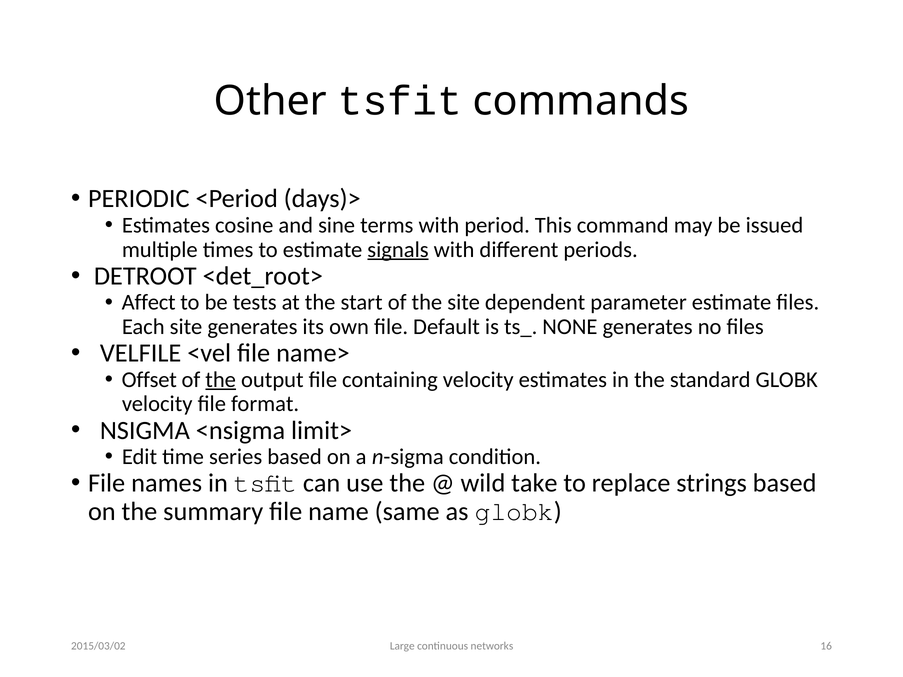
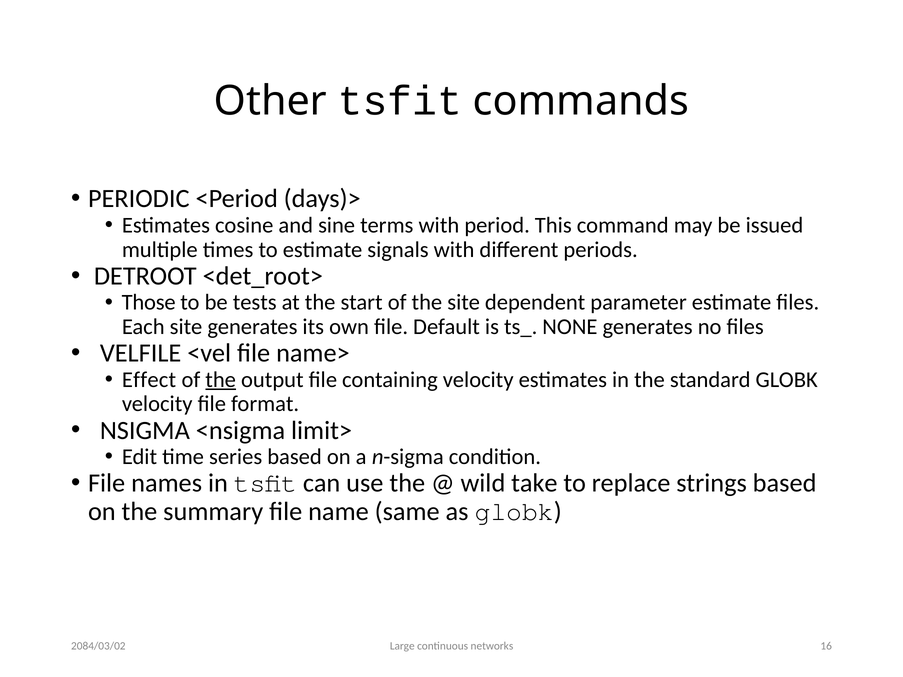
signals underline: present -> none (398, 250)
Affect: Affect -> Those (149, 303)
Offset: Offset -> Effect (149, 380)
2015/03/02: 2015/03/02 -> 2084/03/02 (98, 647)
